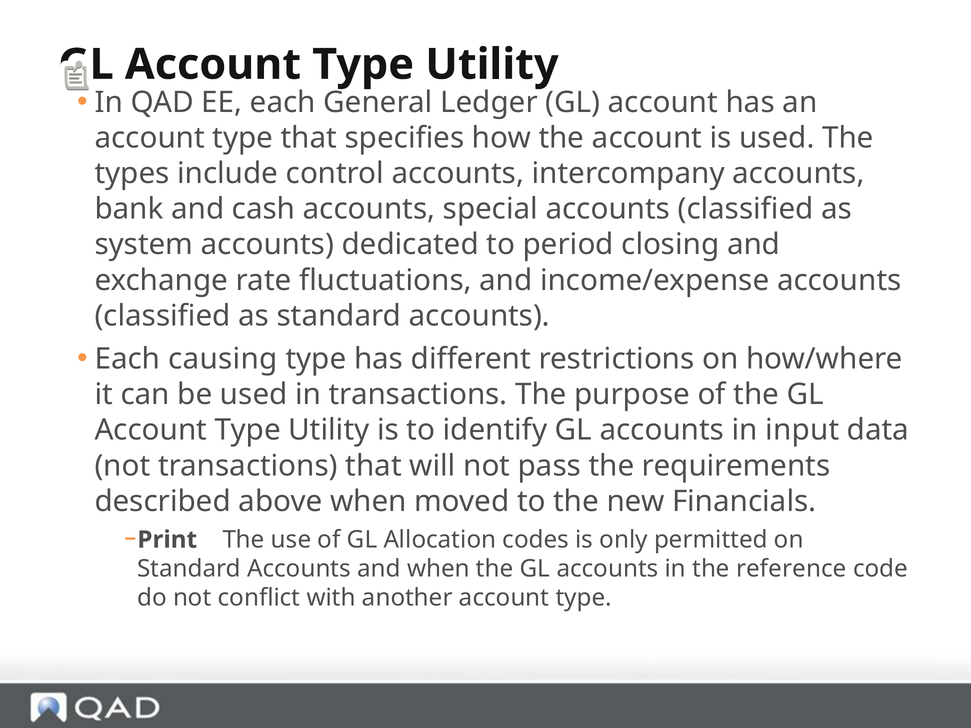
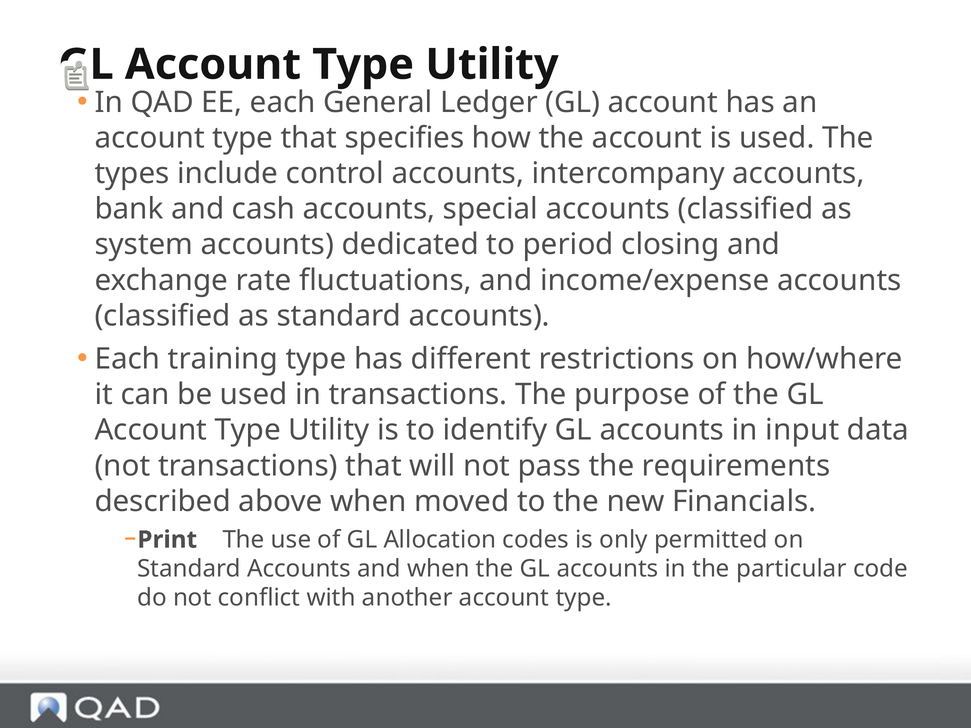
causing: causing -> training (223, 359)
reference: reference -> particular (791, 569)
